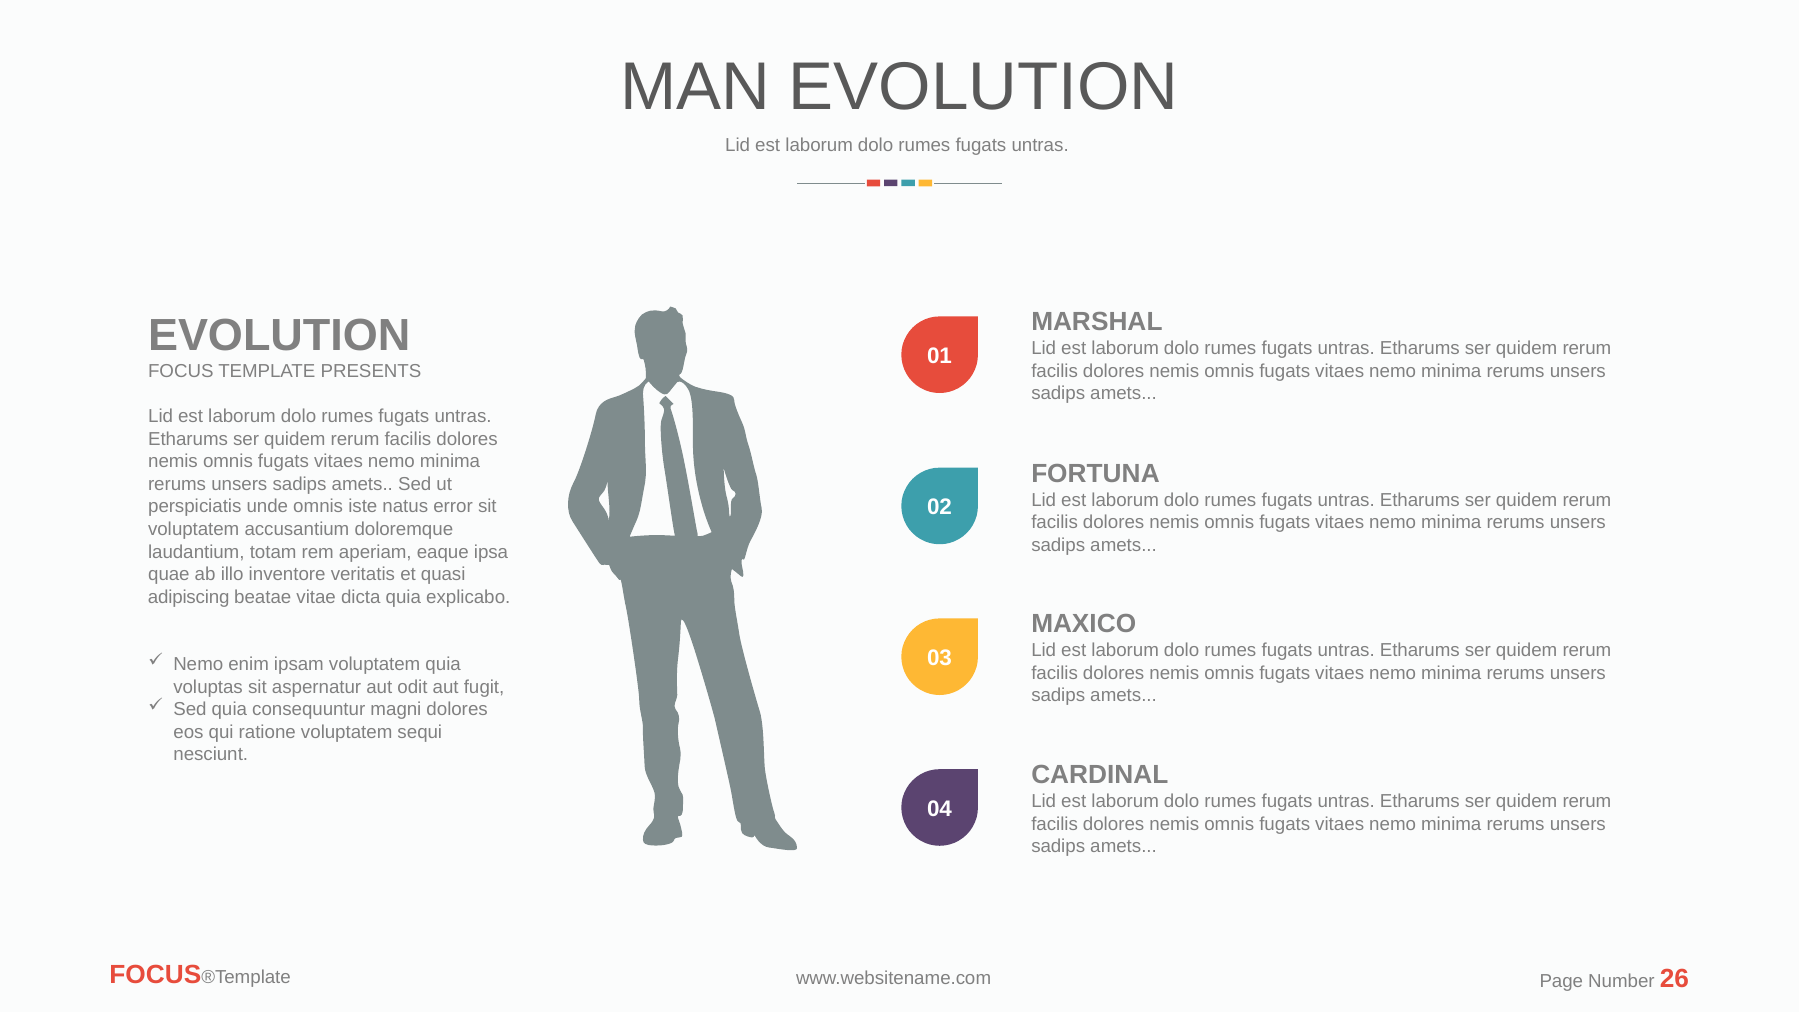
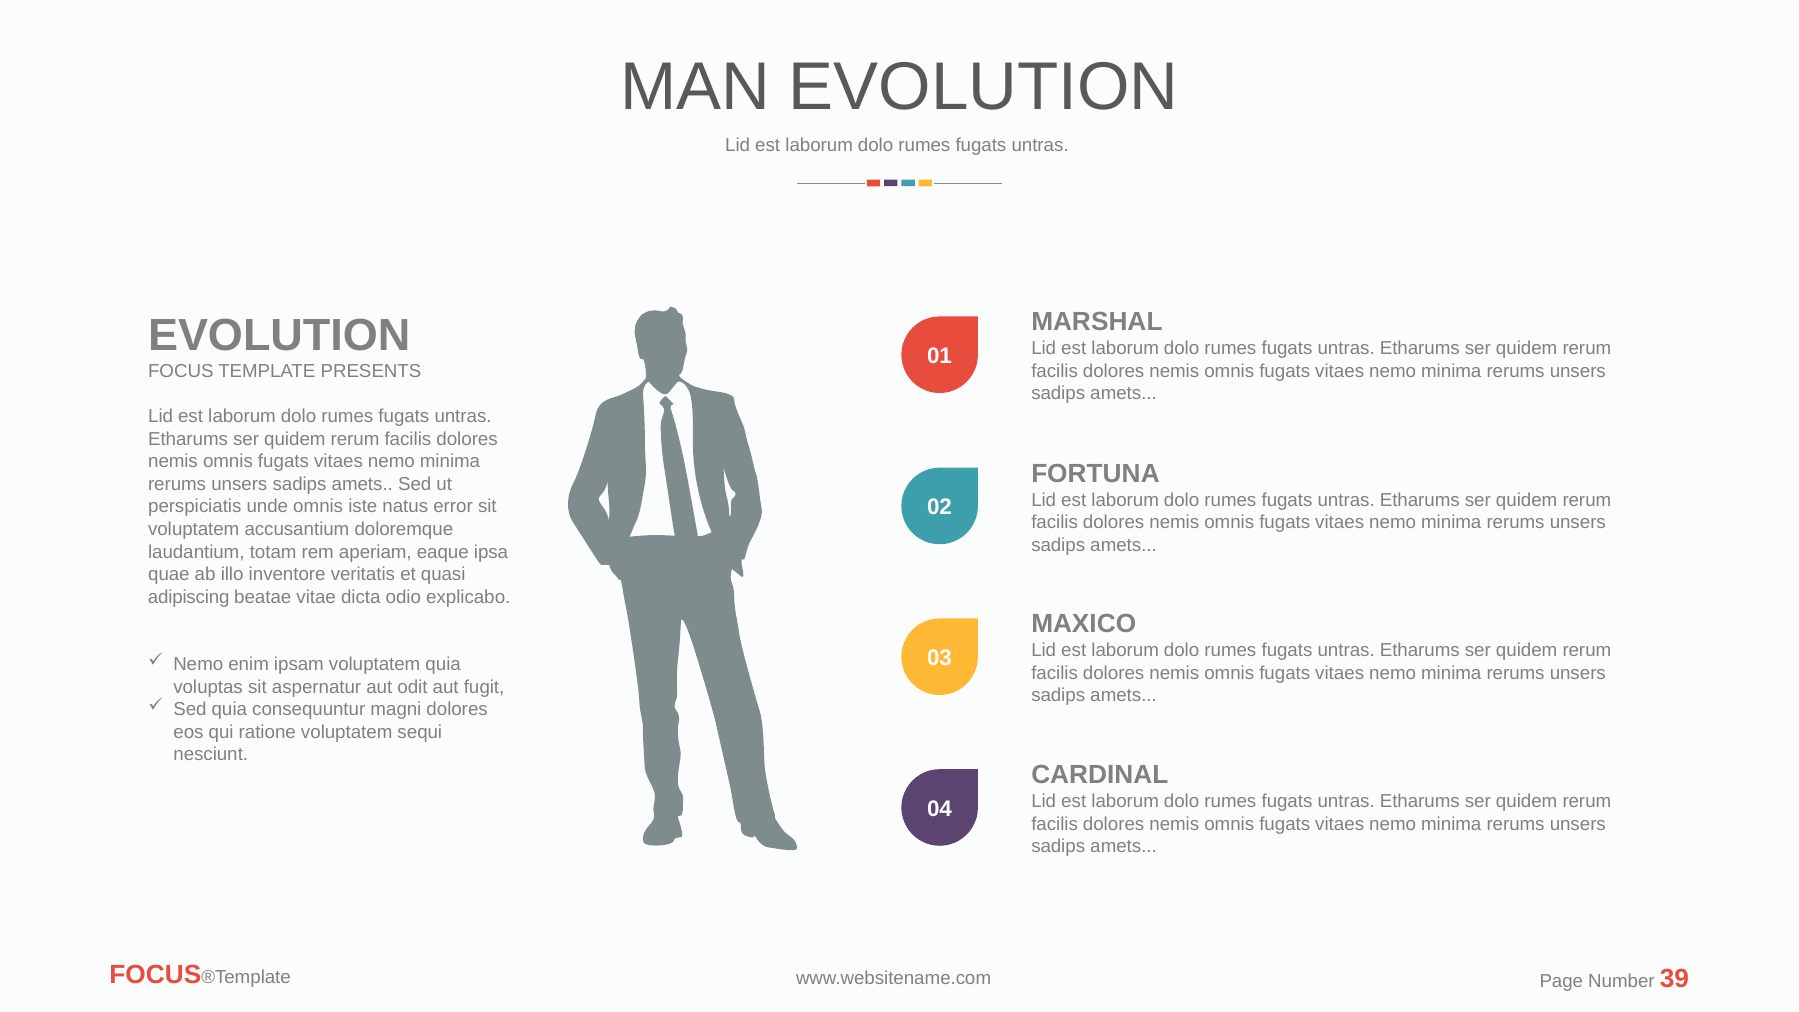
dicta quia: quia -> odio (403, 597)
26: 26 -> 39 (1674, 979)
